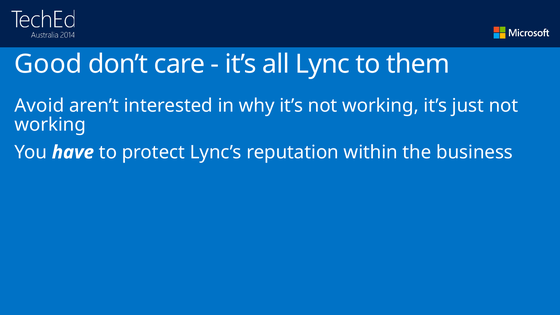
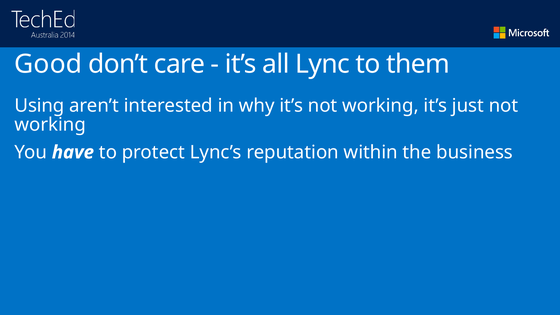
Avoid: Avoid -> Using (40, 106)
